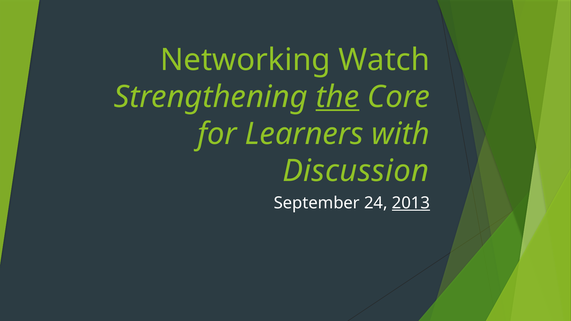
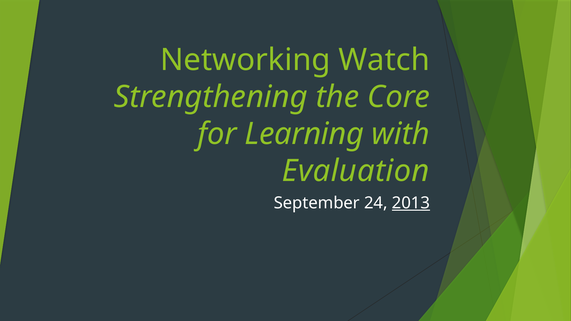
the underline: present -> none (337, 97)
Learners: Learners -> Learning (304, 134)
Discussion: Discussion -> Evaluation (356, 171)
